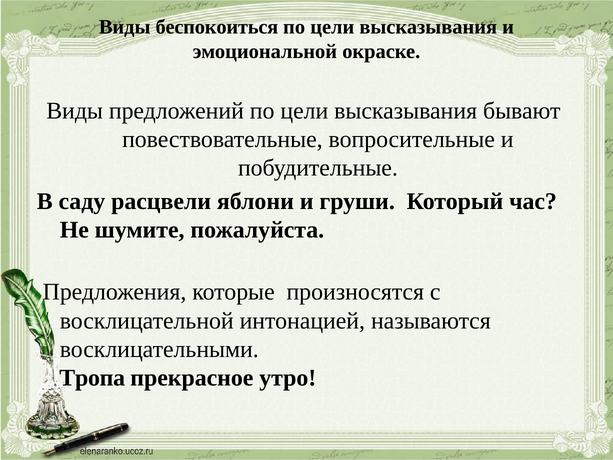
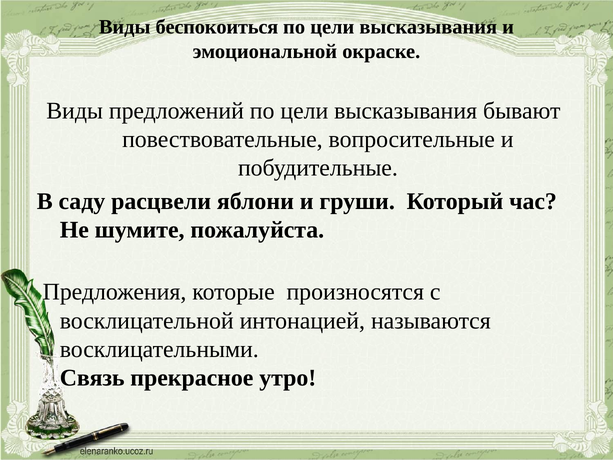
Тропа: Тропа -> Связь (92, 378)
